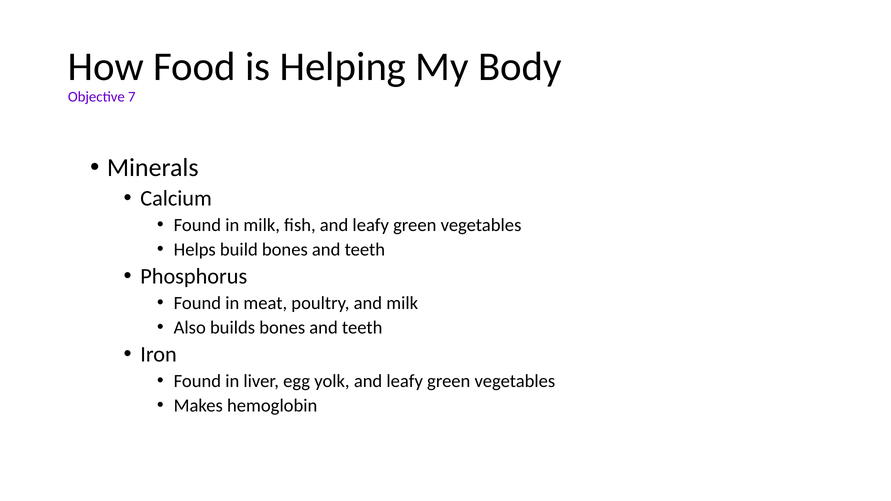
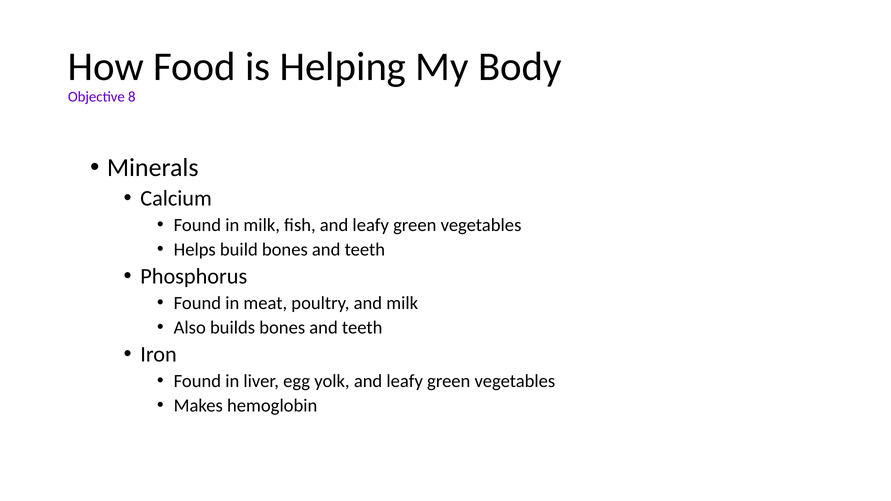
7: 7 -> 8 (132, 97)
